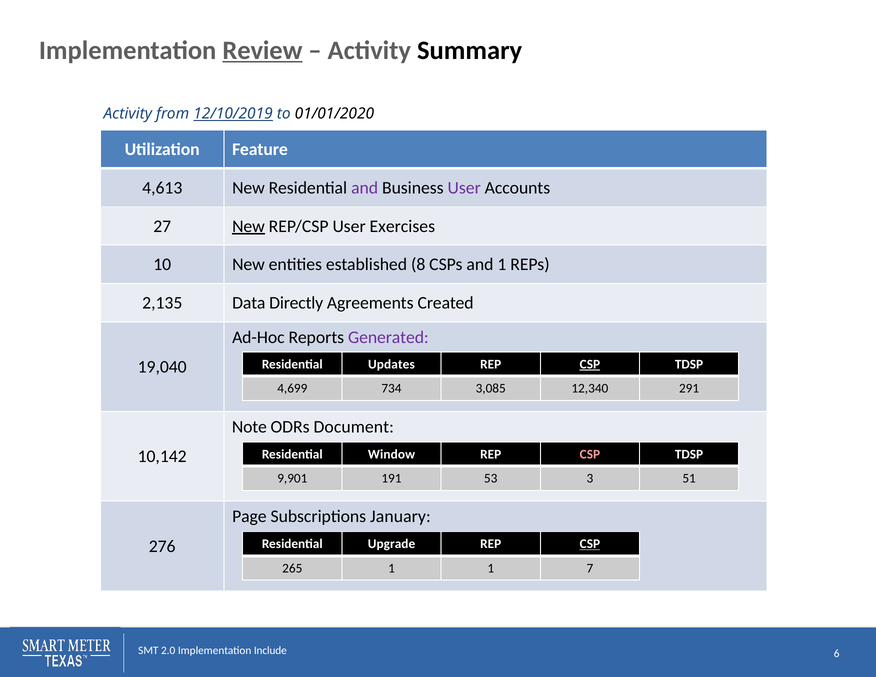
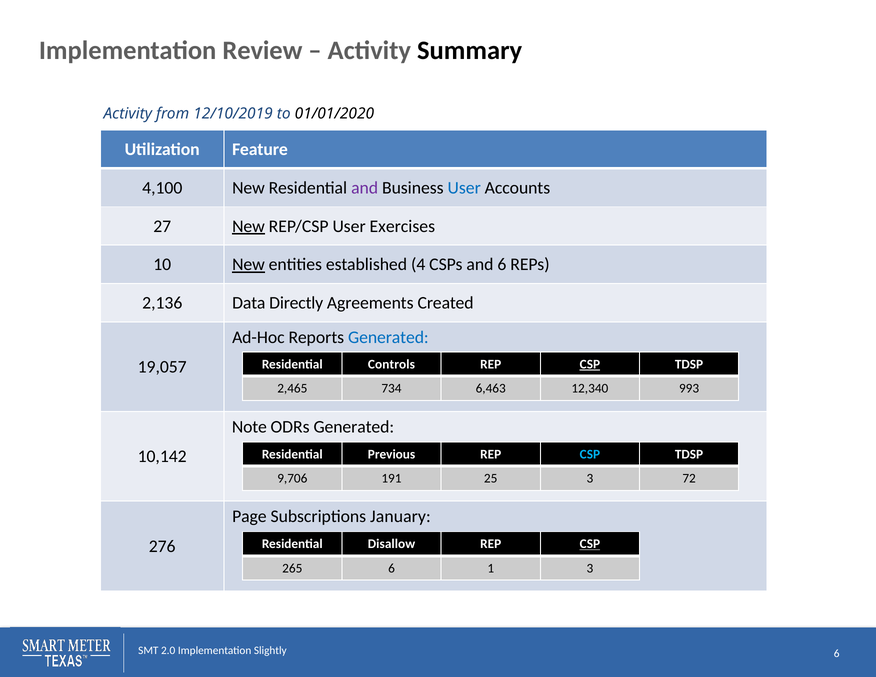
Review underline: present -> none (262, 50)
12/10/2019 underline: present -> none (233, 114)
4,613: 4,613 -> 4,100 (162, 188)
User colour: purple -> blue (464, 188)
New underline: none -> present (248, 265)
8: 8 -> 4 (418, 265)
and 1: 1 -> 6 (502, 265)
2,135: 2,135 -> 2,136 (162, 303)
Generated colour: purple -> blue (388, 337)
Updates: Updates -> Controls (391, 364)
19,040: 19,040 -> 19,057 (162, 367)
4,699: 4,699 -> 2,465 (292, 388)
3,085: 3,085 -> 6,463 (491, 388)
291: 291 -> 993 (689, 388)
ODRs Document: Document -> Generated (354, 427)
Window: Window -> Previous (392, 454)
CSP colour: pink -> light blue (590, 454)
9,901: 9,901 -> 9,706 (292, 478)
53: 53 -> 25 (491, 478)
51: 51 -> 72 (689, 478)
Upgrade: Upgrade -> Disallow (391, 544)
265 1: 1 -> 6 (392, 568)
1 7: 7 -> 3 (590, 568)
Include: Include -> Slightly (270, 651)
